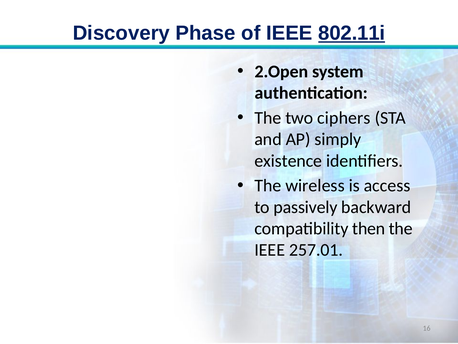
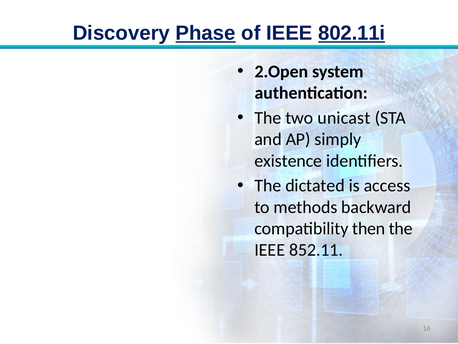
Phase underline: none -> present (206, 33)
ciphers: ciphers -> unicast (344, 118)
wireless: wireless -> dictated (315, 186)
passively: passively -> methods (306, 207)
257.01: 257.01 -> 852.11 (316, 250)
